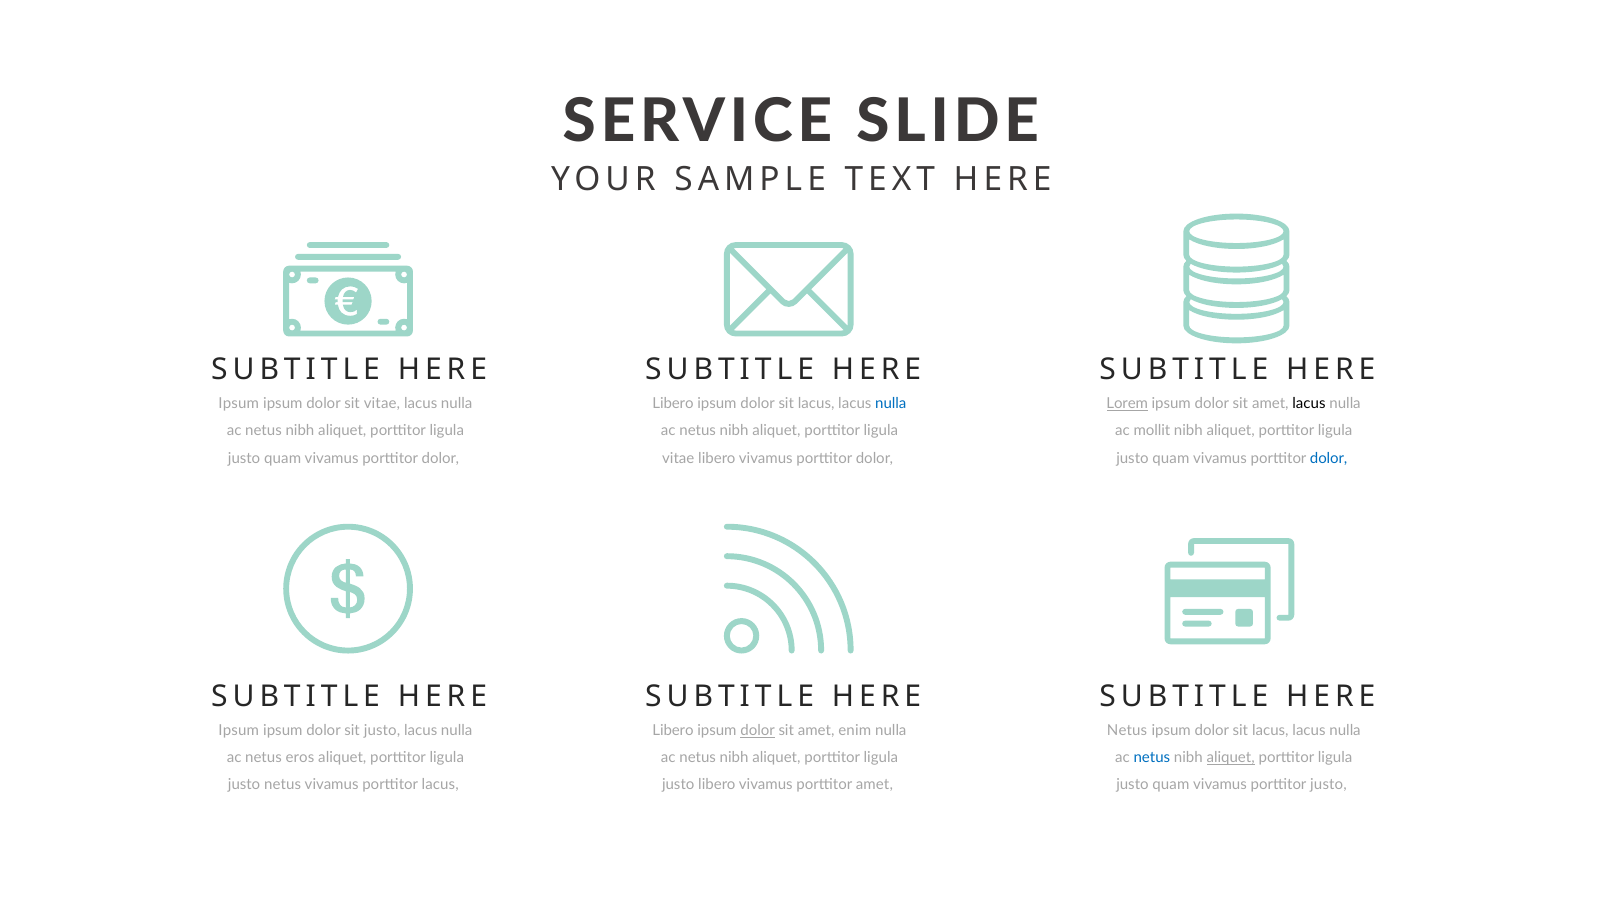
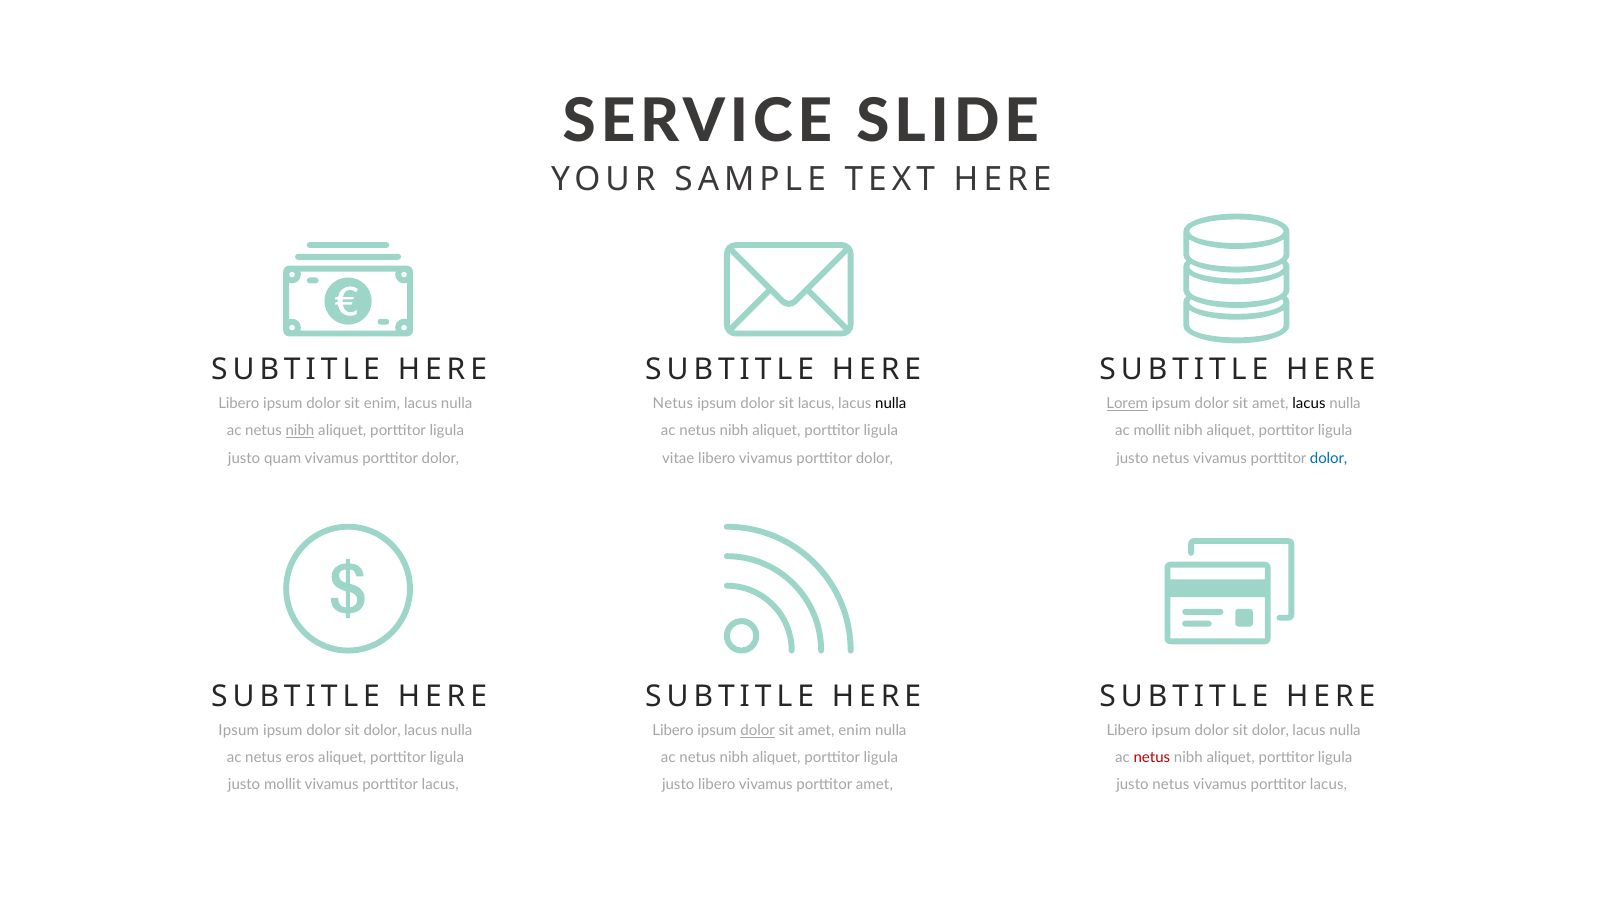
Ipsum: Ipsum -> Libero (239, 404)
sit vitae: vitae -> enim (382, 404)
Libero: Libero -> Netus (673, 404)
nulla colour: blue -> black (891, 404)
nibh underline: none -> present (300, 431)
quam: quam -> netus (1171, 458)
justo: justo -> dolor (382, 730)
Netus: Netus -> Libero (1127, 730)
lacus: lacus -> dolor (1270, 730)
netus colour: blue -> red (1152, 758)
aliquet underline: present -> none (1231, 758)
justo netus: netus -> mollit (283, 785)
quam: quam -> netus (1171, 785)
justo: justo -> lacus (1329, 785)
